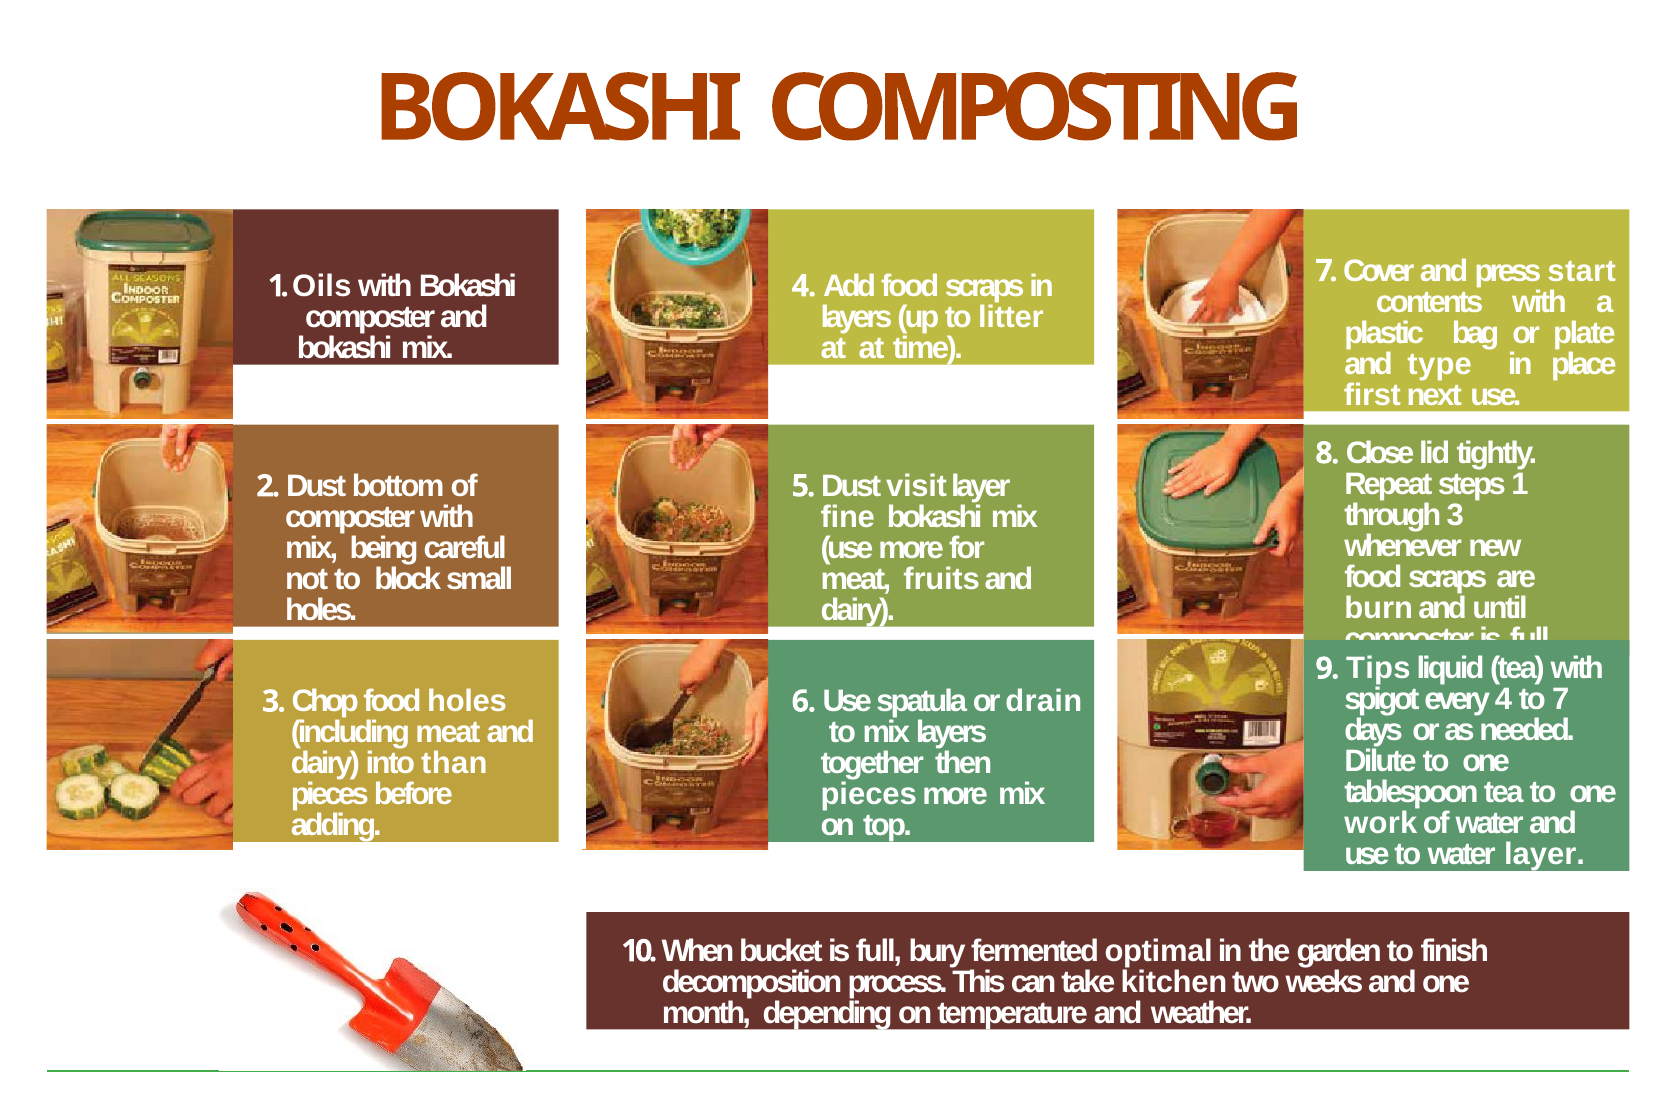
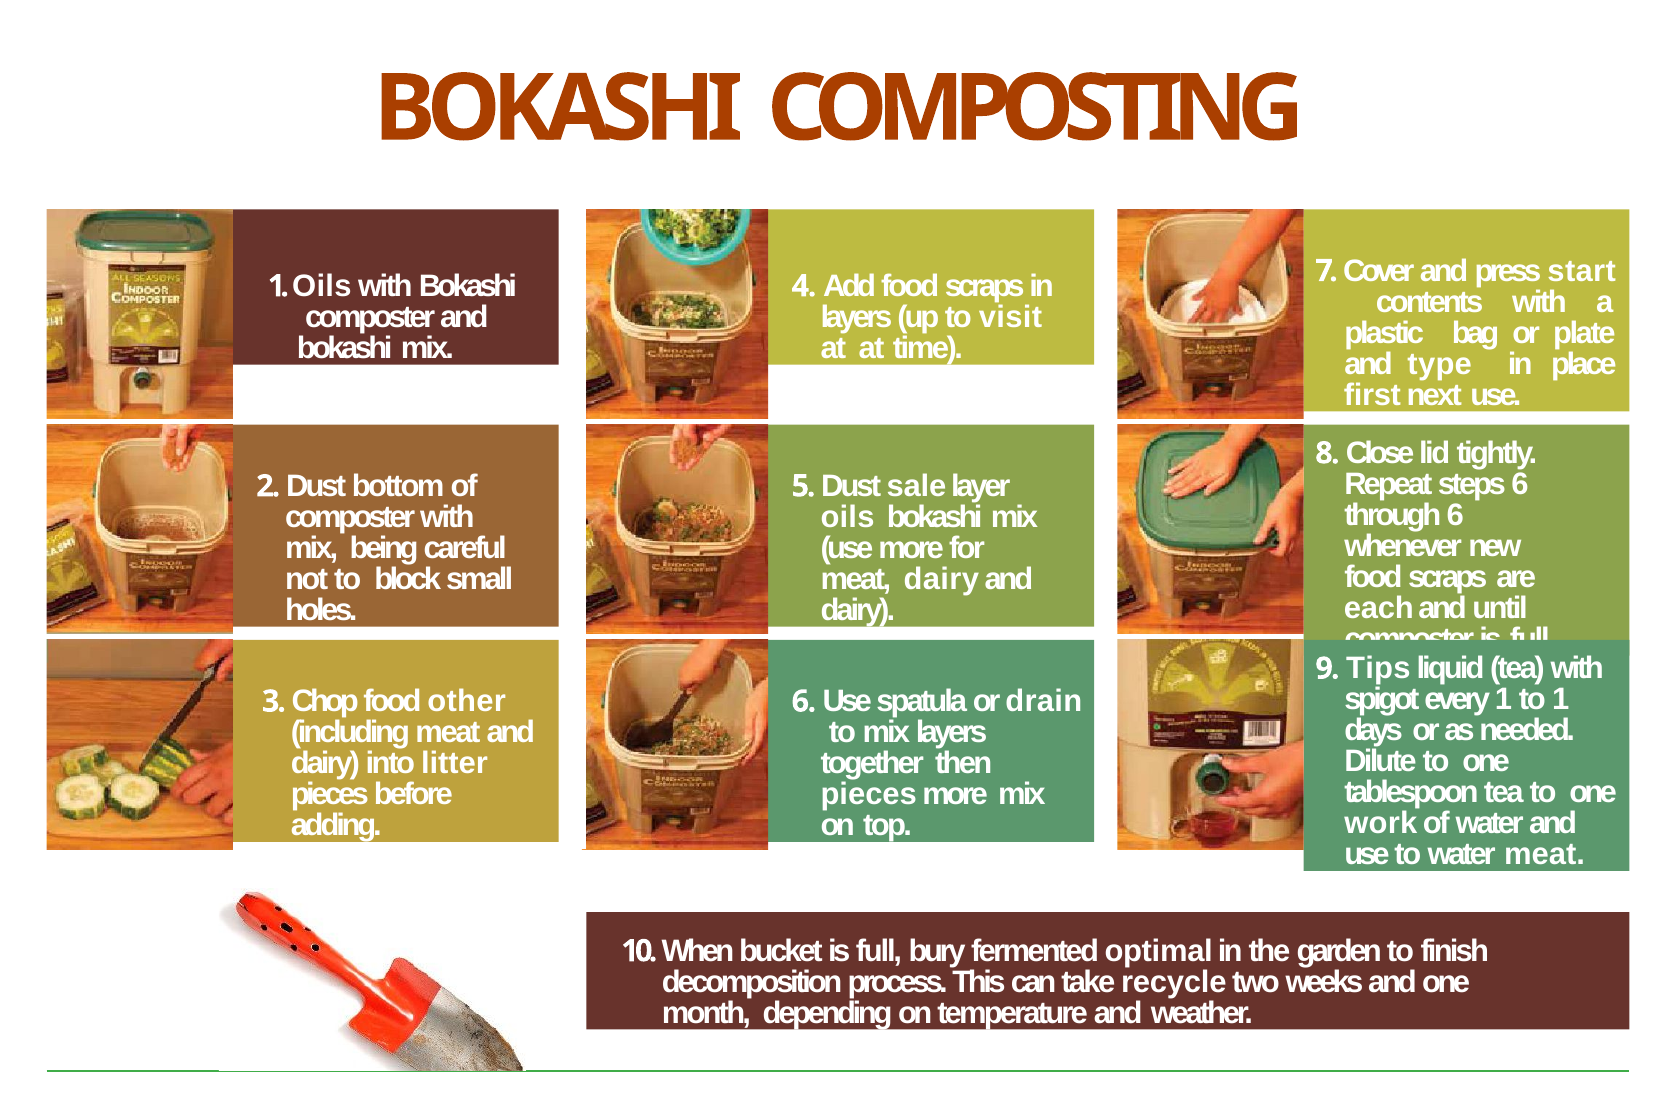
litter: litter -> visit (1010, 317)
steps 1: 1 -> 6 (1520, 484)
visit: visit -> sale (917, 486)
through 3: 3 -> 6 (1455, 515)
fine: fine -> oils (848, 517)
meat fruits: fruits -> dairy (941, 579)
burn: burn -> each (1379, 608)
every 4: 4 -> 1 (1504, 700)
to 7: 7 -> 1 (1561, 700)
food holes: holes -> other (467, 702)
than: than -> litter (455, 764)
water layer: layer -> meat (1545, 855)
kitchen: kitchen -> recycle (1174, 982)
